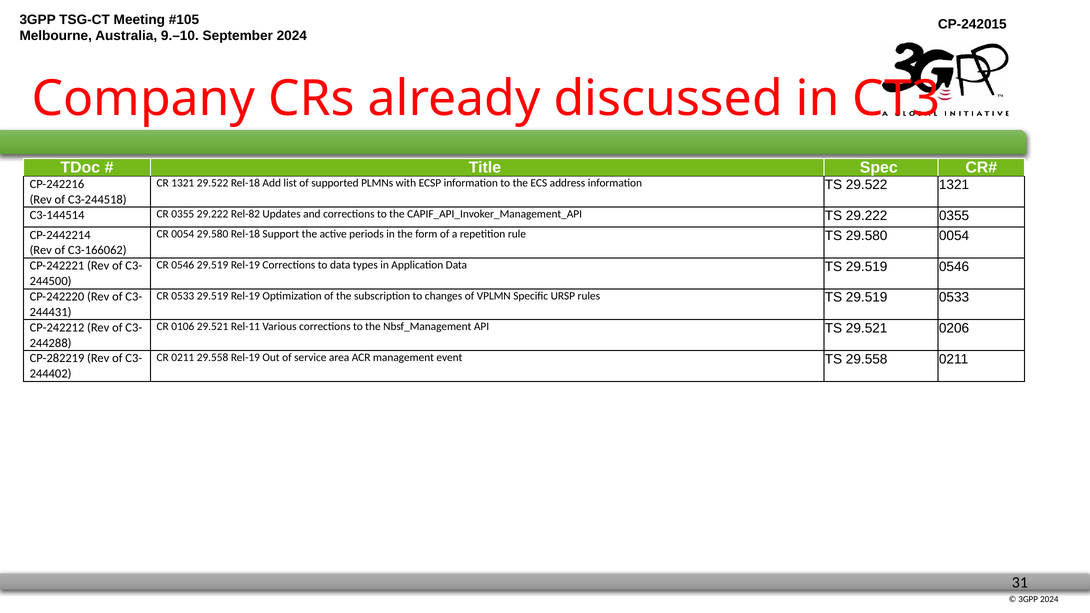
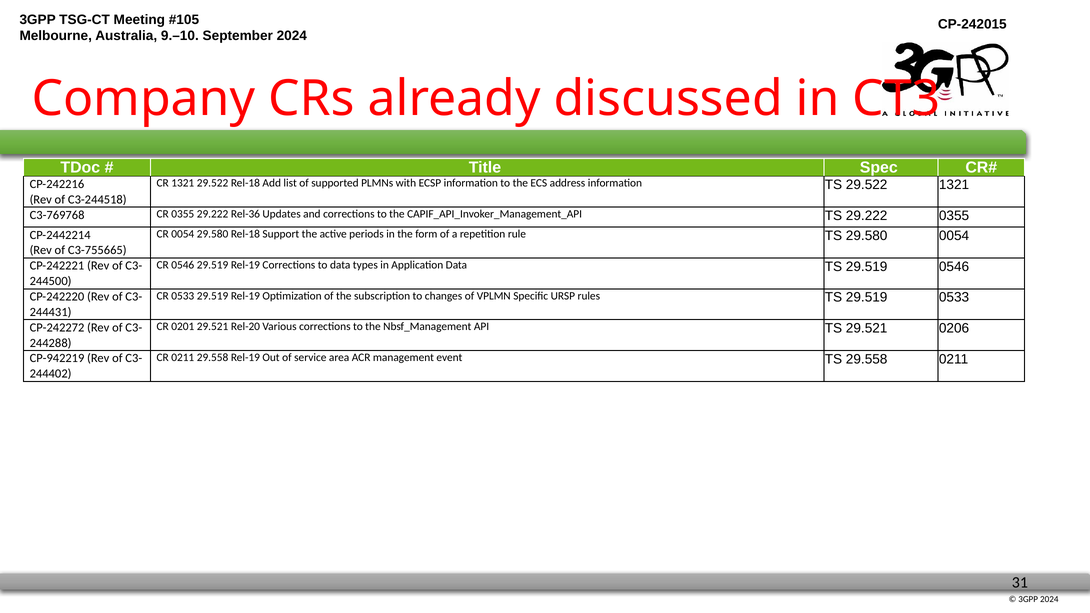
C3-144514: C3-144514 -> C3-769768 (57, 215)
Rel-82: Rel-82 -> Rel-36 (245, 214)
C3-166062: C3-166062 -> C3-755665 (97, 250)
0106: 0106 -> 0201 (183, 327)
Rel-11: Rel-11 -> Rel-20 (245, 327)
CP-242212: CP-242212 -> CP-242272 (57, 328)
CP-282219: CP-282219 -> CP-942219 (57, 358)
